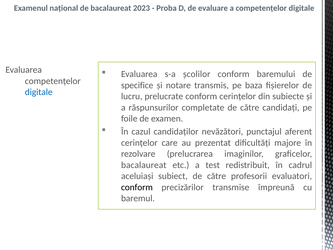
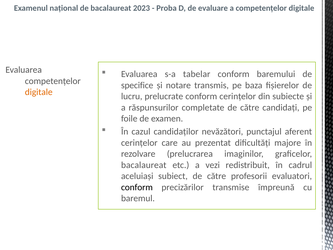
şcolilor: şcolilor -> tabelar (197, 74)
digitale colour: blue -> orange (39, 92)
test: test -> vezi (213, 165)
